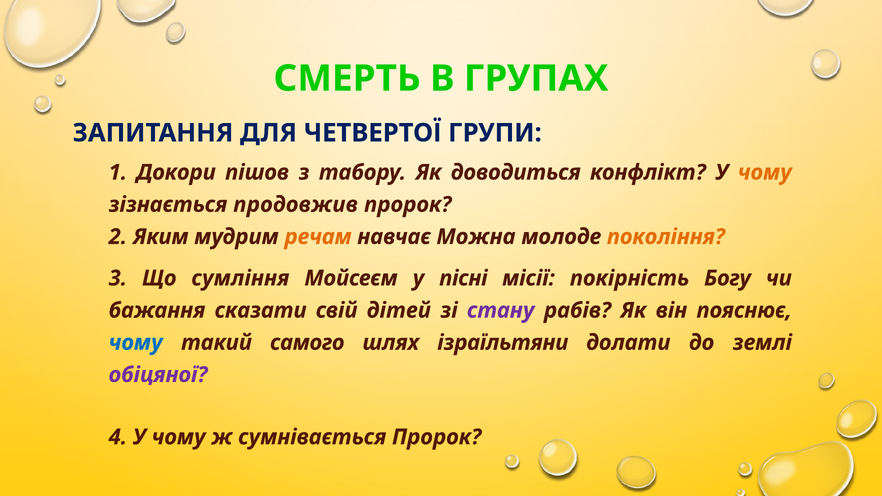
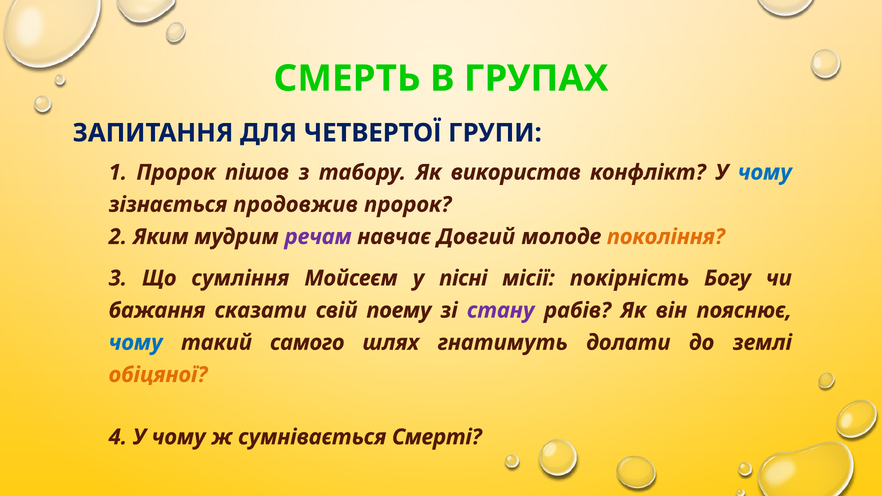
1 Докори: Докори -> Пророк (176, 172)
доводиться: доводиться -> використав (516, 172)
чому colour: orange -> blue (765, 172)
речам colour: orange -> purple (318, 237)
Можна: Можна -> Довгий (476, 237)
дітей: дітей -> поему (399, 310)
ізраїльтяни: ізраїльтяни -> гнатимуть (503, 343)
обіцяної colour: purple -> orange (158, 375)
сумнівається Пророк: Пророк -> Смерті (437, 437)
